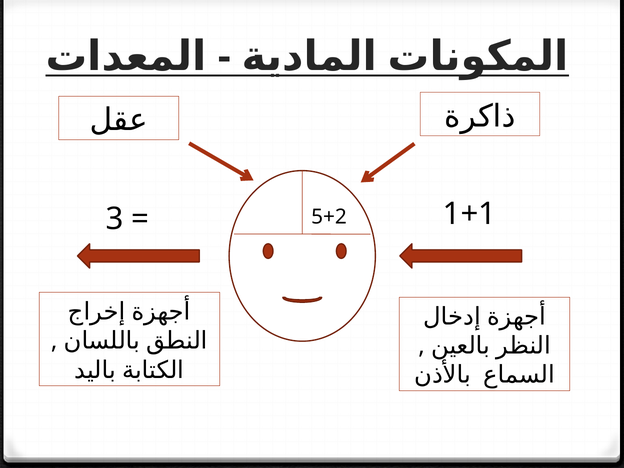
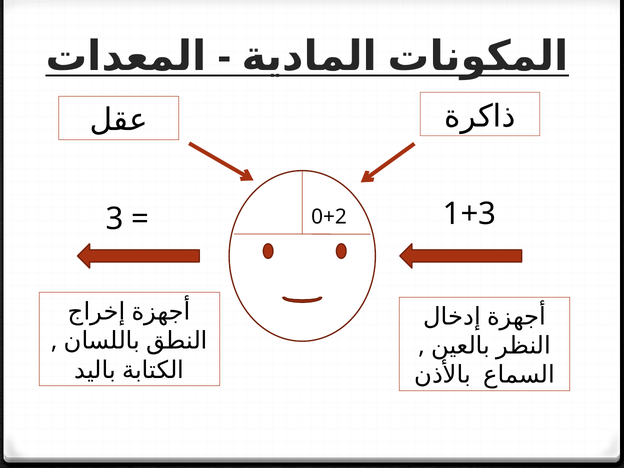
1+1: 1+1 -> 1+3 (469, 214)
5+2: 5+2 -> 0+2 (329, 217)
